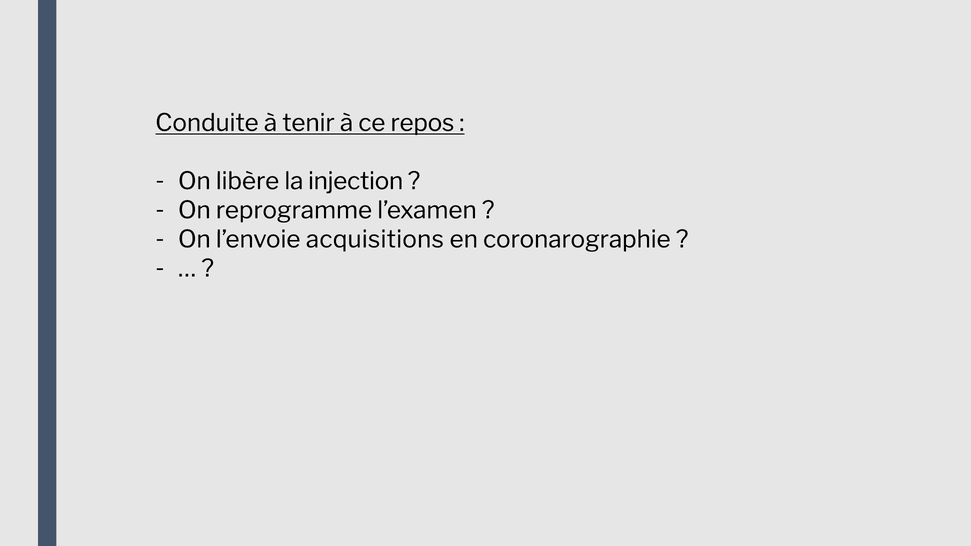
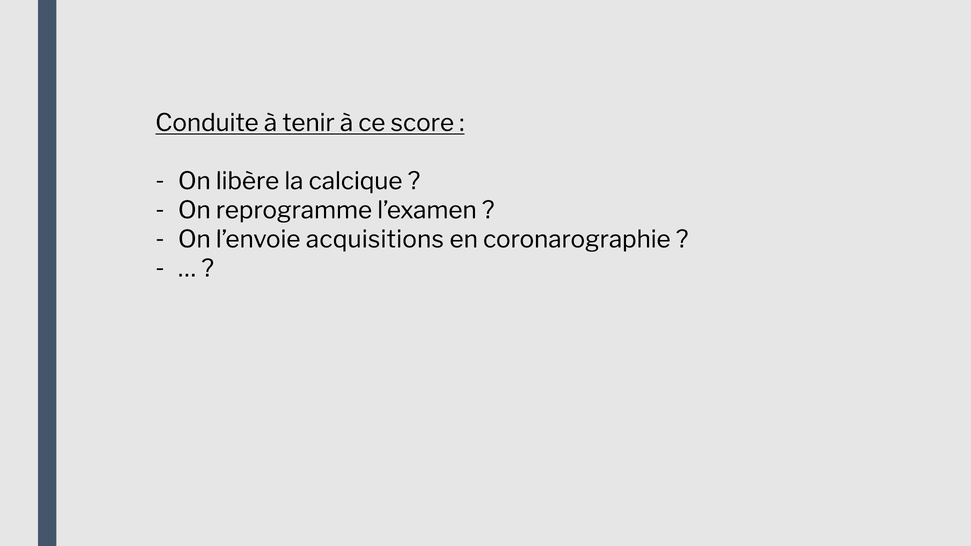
repos: repos -> score (422, 123)
injection: injection -> calcique (356, 181)
